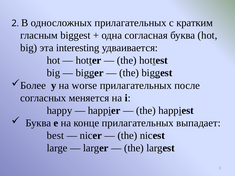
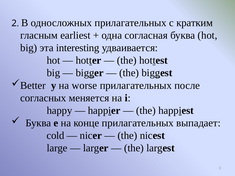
гласным biggest: biggest -> earliest (75, 35)
Более: Более -> Better (33, 86)
best: best -> cold (55, 136)
